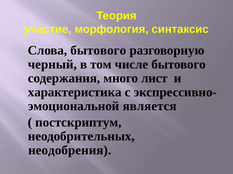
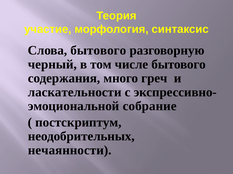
лист: лист -> греч (154, 79)
характеристика: характеристика -> ласкательности (75, 93)
является: является -> собрание (150, 107)
неодобрения: неодобрения -> нечаянности (70, 151)
